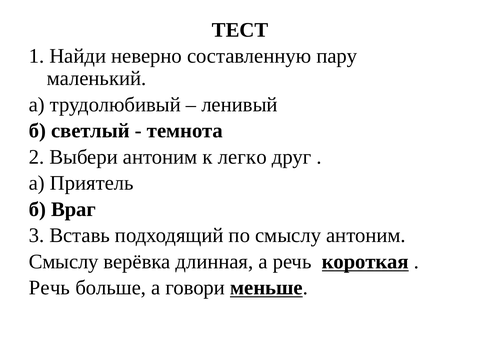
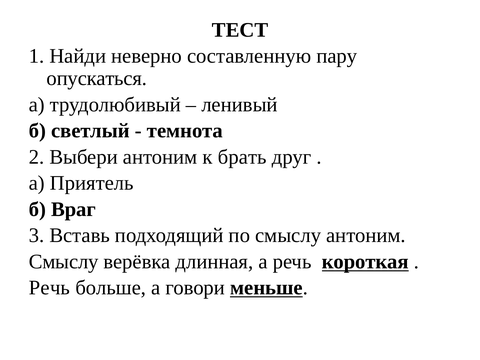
маленький: маленький -> опускаться (97, 78)
легко: легко -> брать (242, 157)
